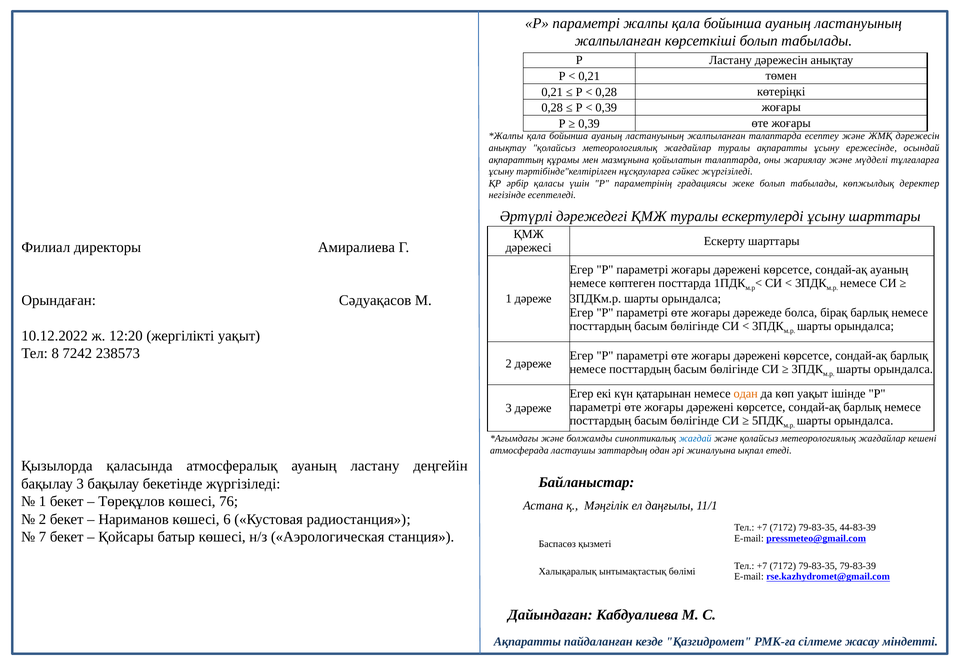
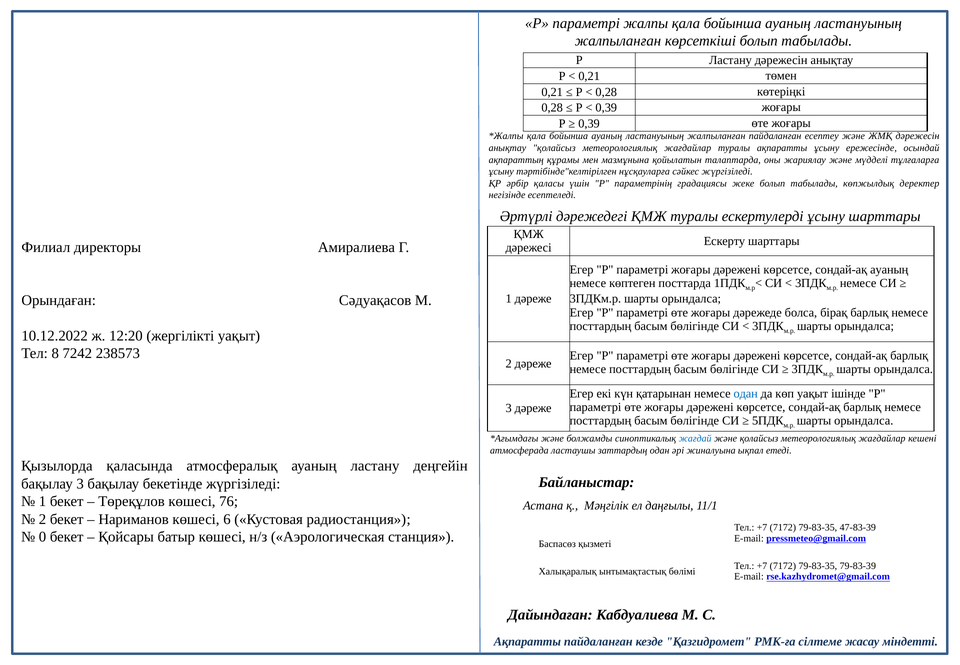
жалпыланған талаптарда: талаптарда -> пайдаланған (775, 136)
одан colour: orange -> blue (746, 393)
44-83-39: 44-83-39 -> 47-83-39 (858, 527)
7: 7 -> 0 (43, 537)
